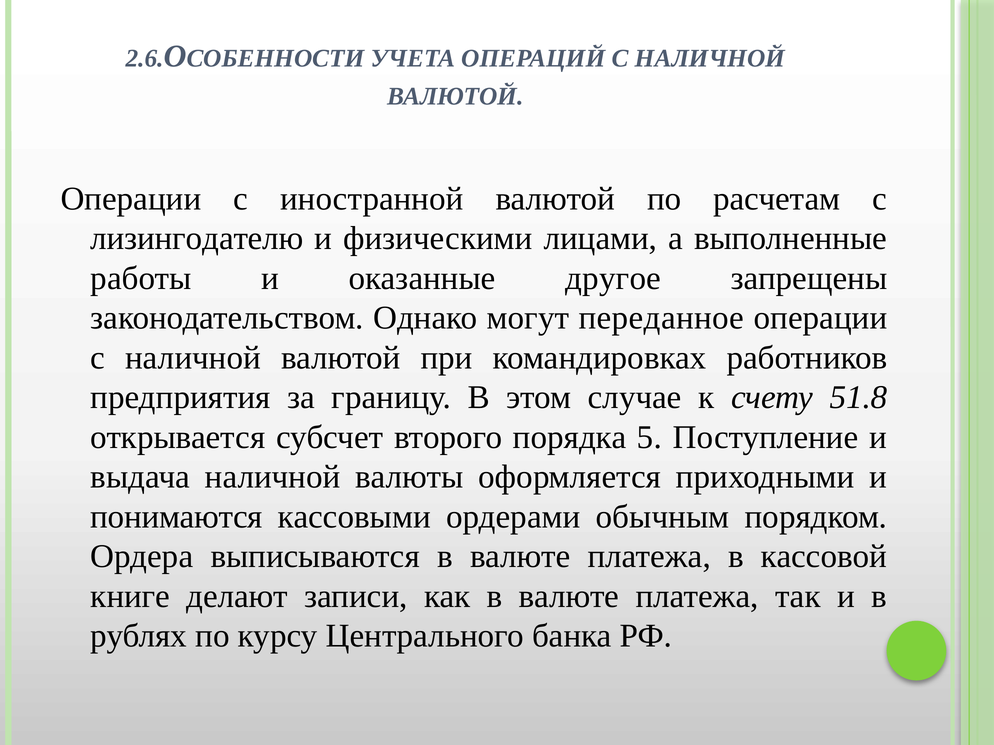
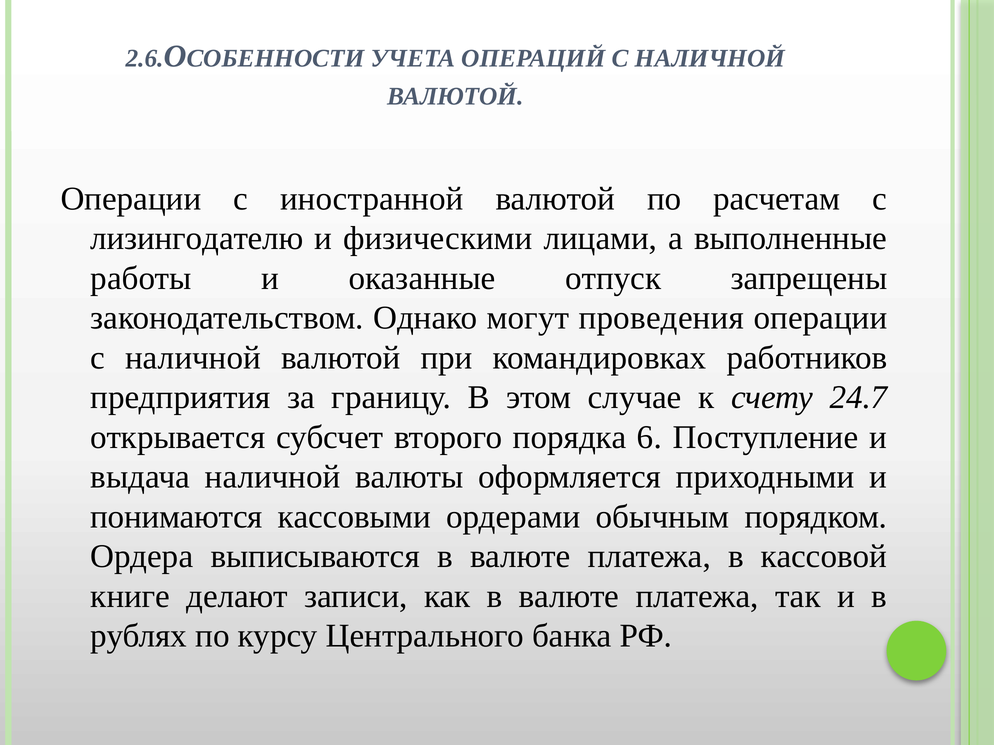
другое: другое -> отпуск (613, 278)
переданное: переданное -> проведения (661, 318)
51.8: 51.8 -> 24.7 (859, 398)
5: 5 -> 6 (649, 437)
